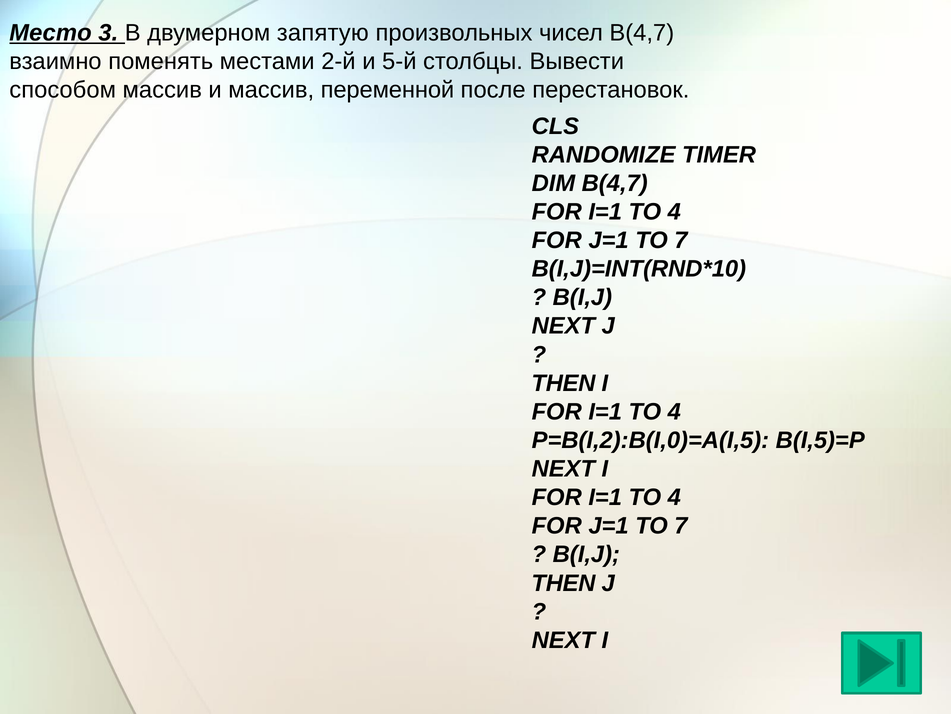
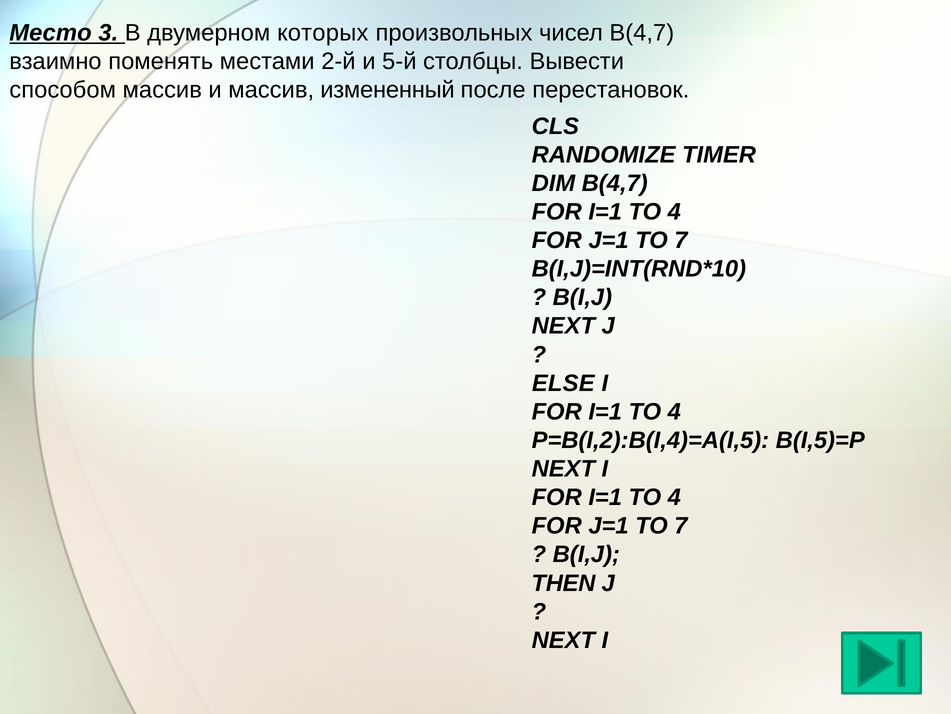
запятую: запятую -> которых (323, 33)
переменной: переменной -> измененный (388, 90)
THEN: THEN -> ELSE (563, 383)
P=B(I,2):B(I,0)=A(I,5: P=B(I,2):B(I,0)=A(I,5 -> P=B(I,2):B(I,4)=A(I,5 (650, 440)
